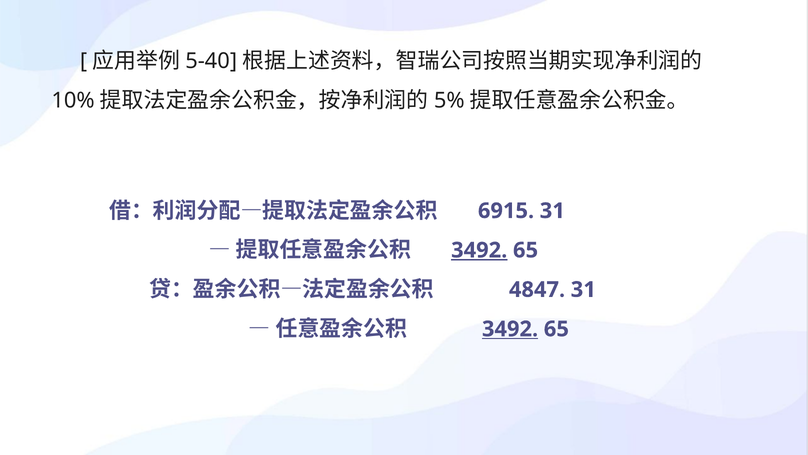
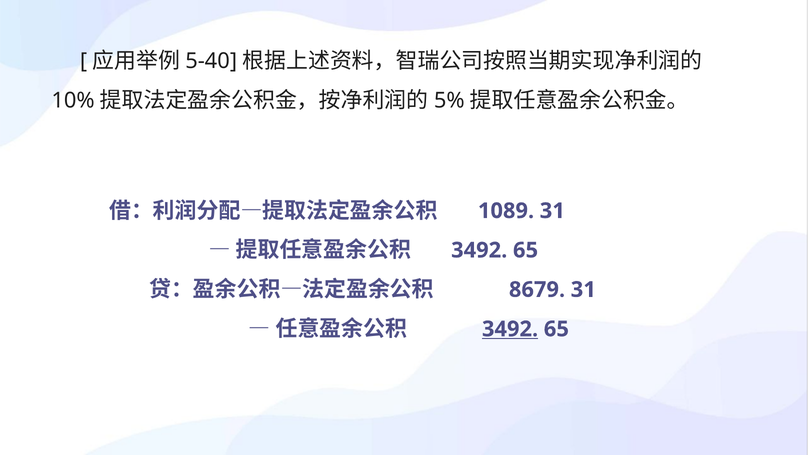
6915: 6915 -> 1089 (506, 211)
3492 underline: present -> none (479, 250)
4847: 4847 -> 8679 (537, 289)
